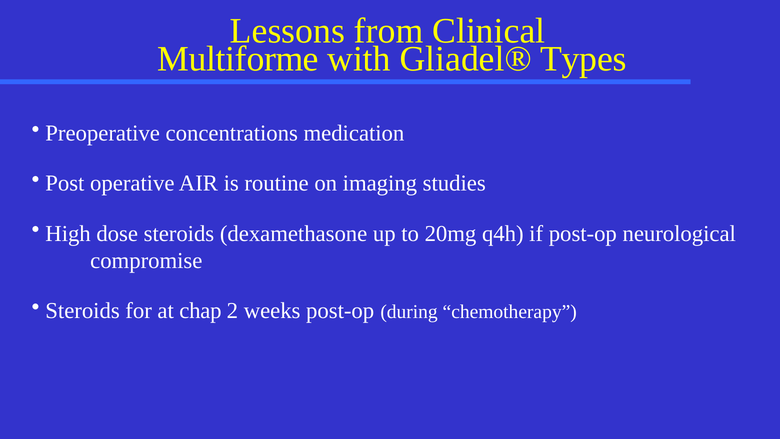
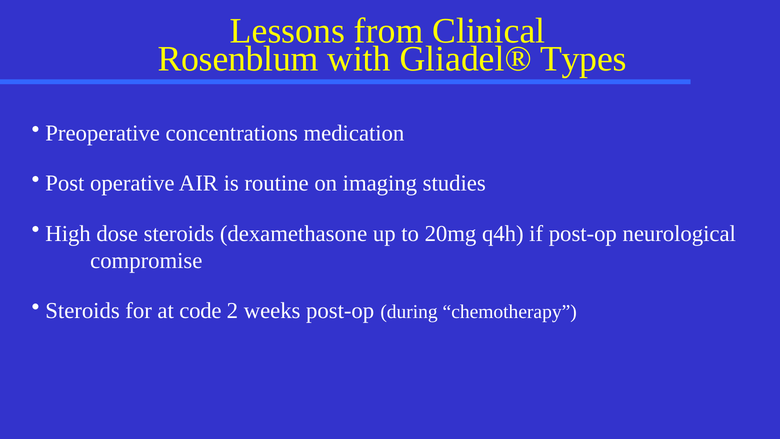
Multiforme: Multiforme -> Rosenblum (238, 59)
chap: chap -> code (200, 311)
